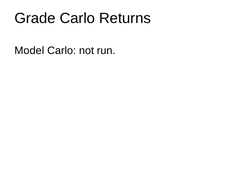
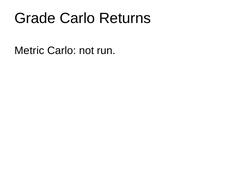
Model: Model -> Metric (29, 51)
